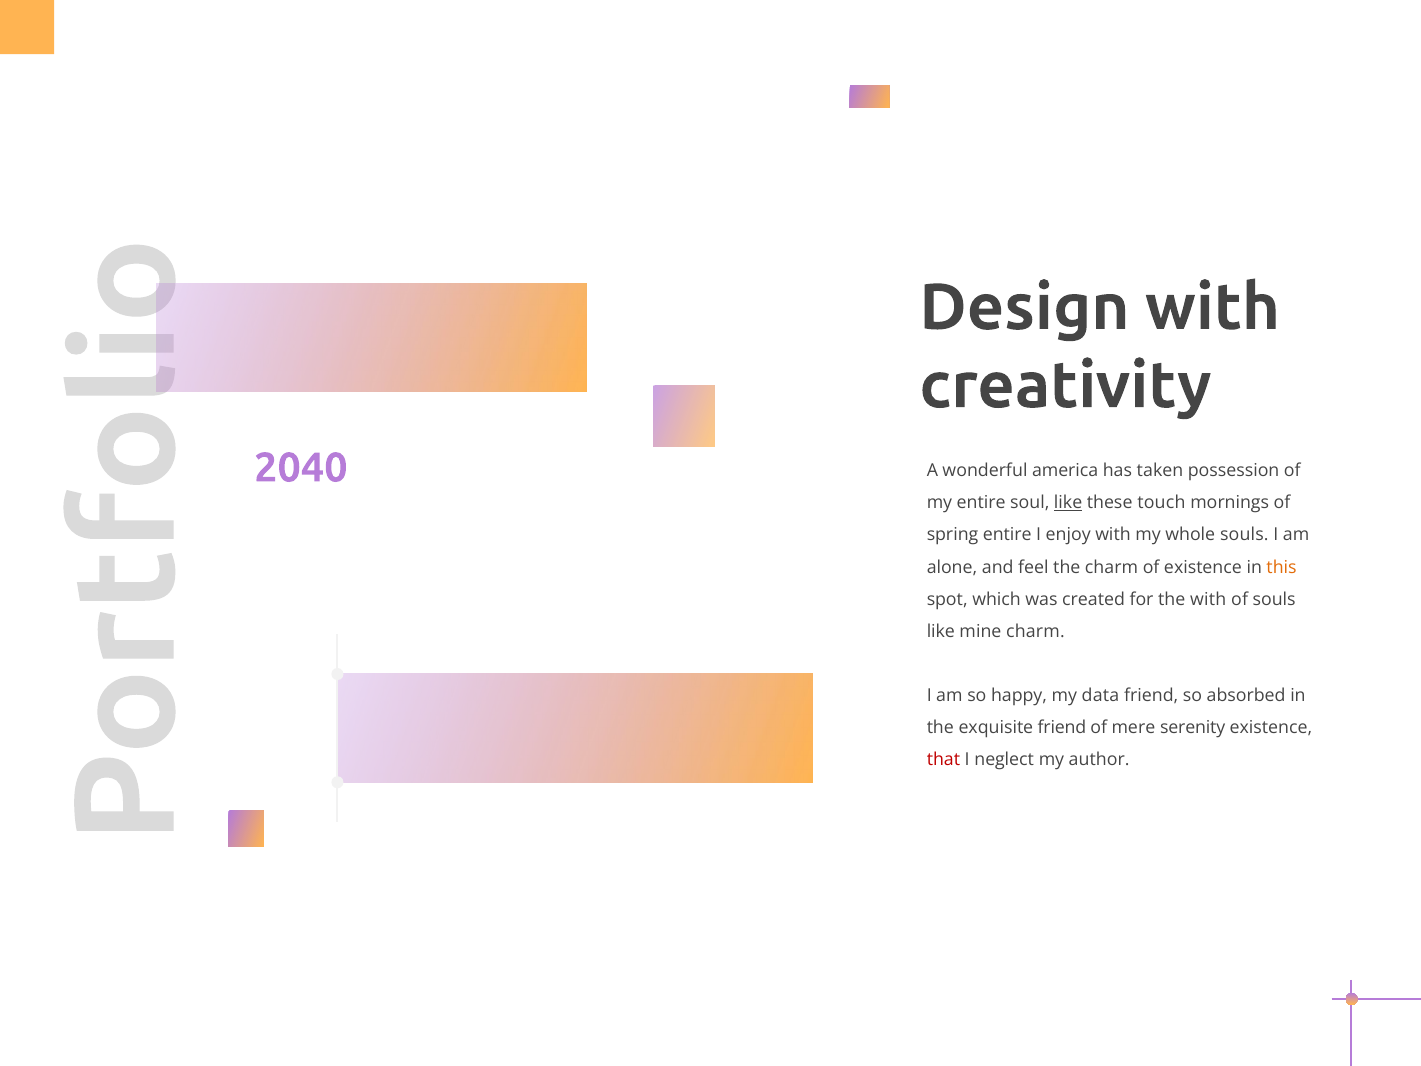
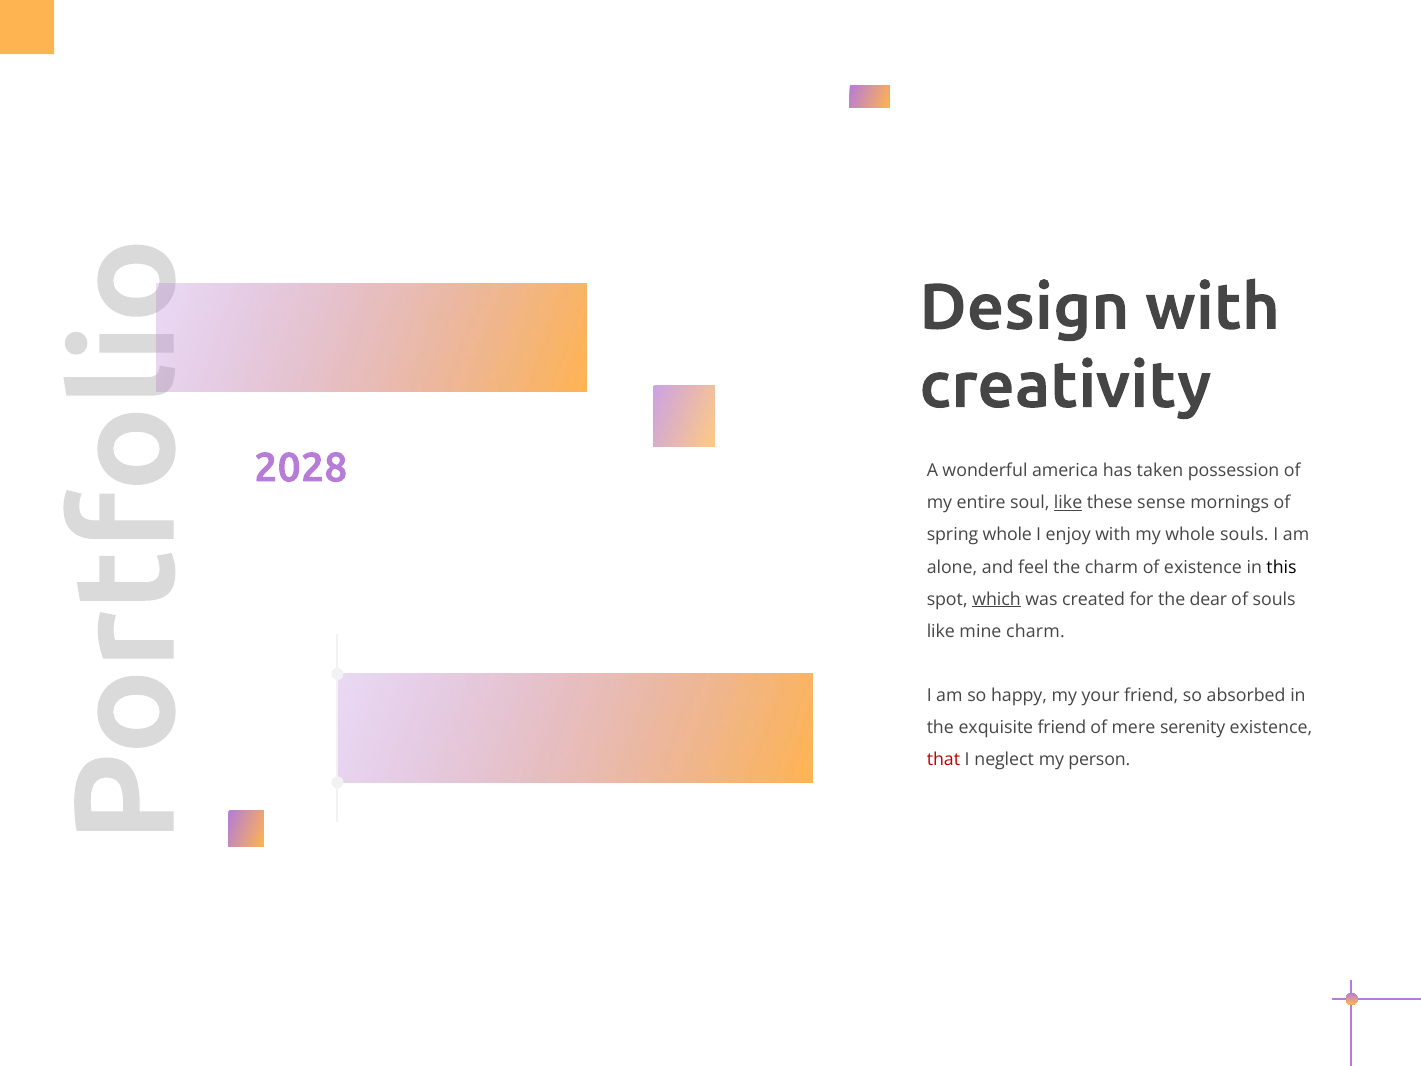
2040: 2040 -> 2028 (301, 468)
touch: touch -> sense (1161, 503)
spring entire: entire -> whole (1007, 535)
this colour: orange -> black (1282, 567)
which underline: none -> present (997, 599)
the with: with -> dear (1208, 599)
data: data -> your (1101, 695)
author: author -> person (1099, 759)
